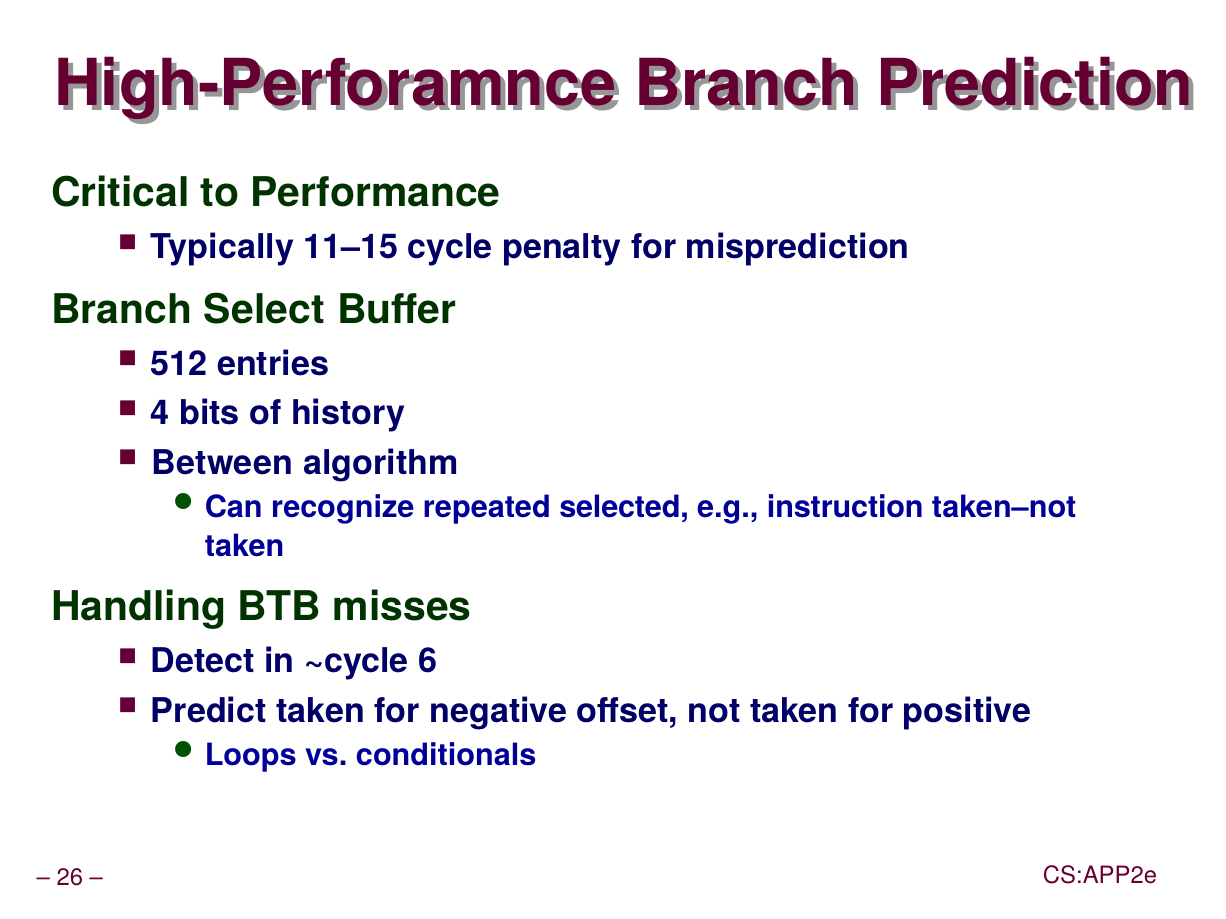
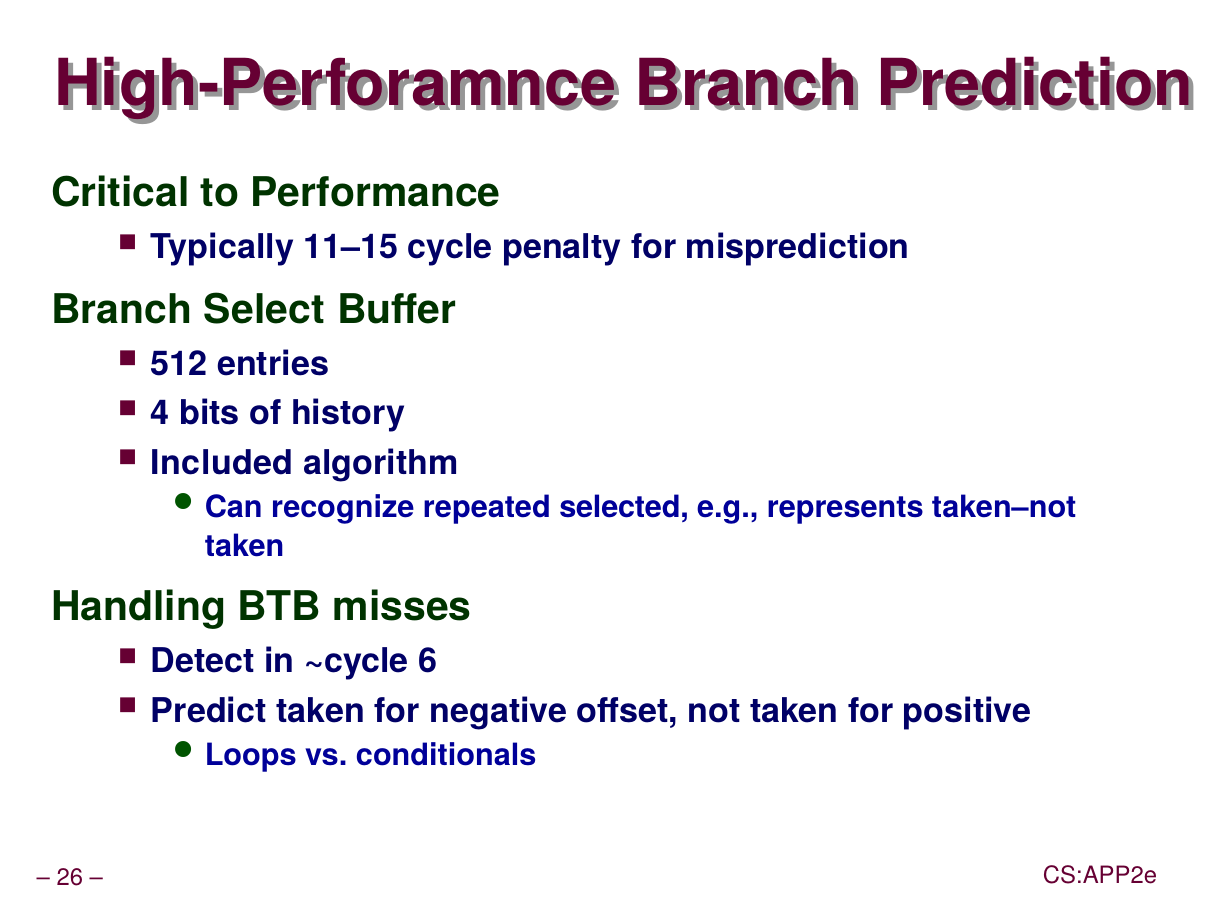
Between: Between -> Included (222, 463)
instruction: instruction -> represents (845, 507)
